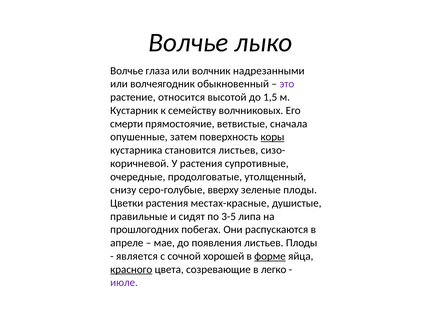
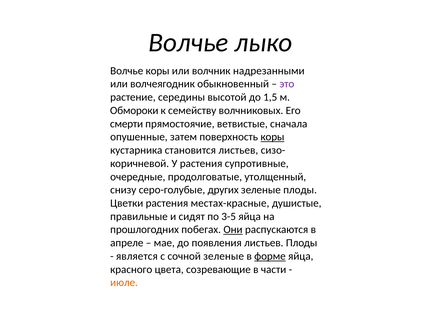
Волчье глаза: глаза -> коры (158, 71)
относится: относится -> середины (182, 97)
Кустарник: Кустарник -> Обмороки (134, 110)
вверху: вверху -> других (223, 190)
3-5 липа: липа -> яйца (250, 216)
Они underline: none -> present (233, 229)
сочной хорошей: хорошей -> зеленые (224, 256)
красного underline: present -> none (131, 269)
легко: легко -> части (274, 269)
июле colour: purple -> orange (124, 282)
